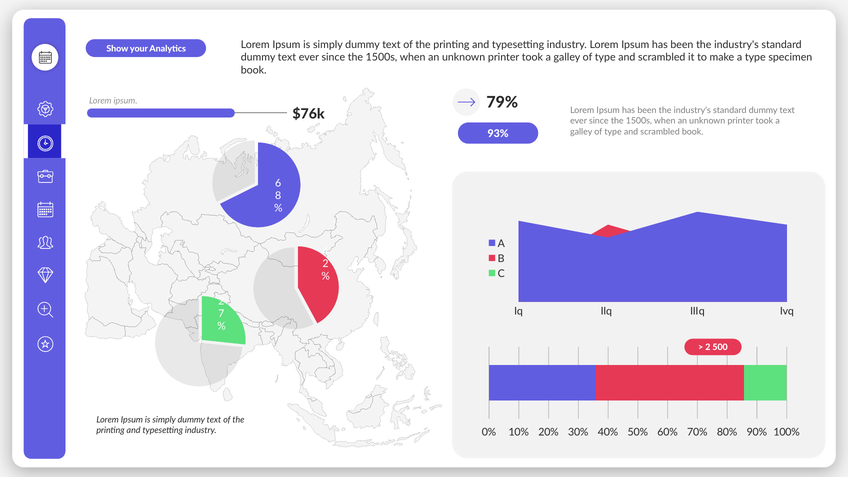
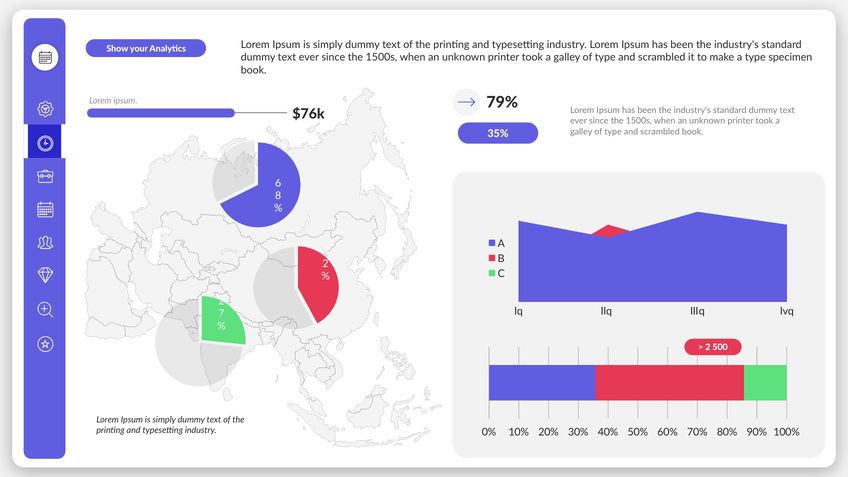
93%: 93% -> 35% (498, 134)
